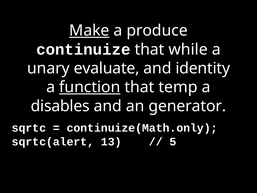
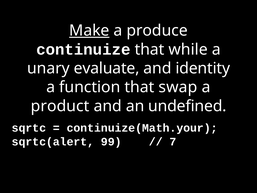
function underline: present -> none (90, 87)
temp: temp -> swap (178, 87)
disables: disables -> product (60, 106)
generator: generator -> undefined (187, 106)
continuize(Math.only: continuize(Math.only -> continuize(Math.your (142, 128)
13: 13 -> 99 (111, 141)
5: 5 -> 7 (173, 141)
